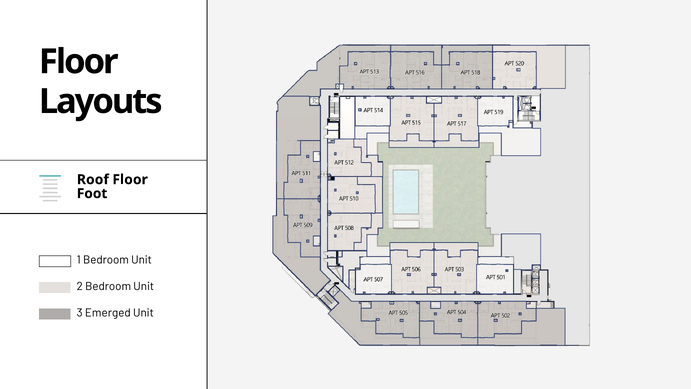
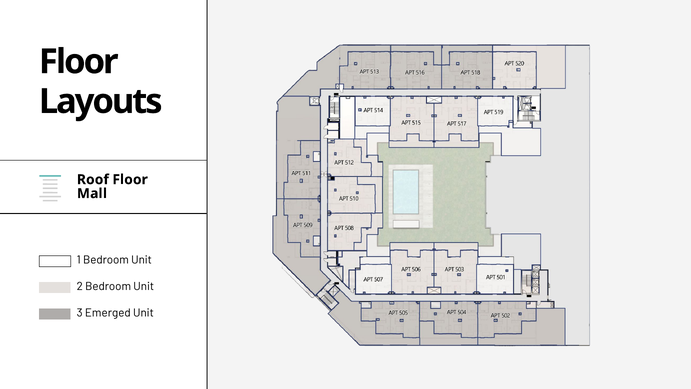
Foot: Foot -> Mall (92, 193)
